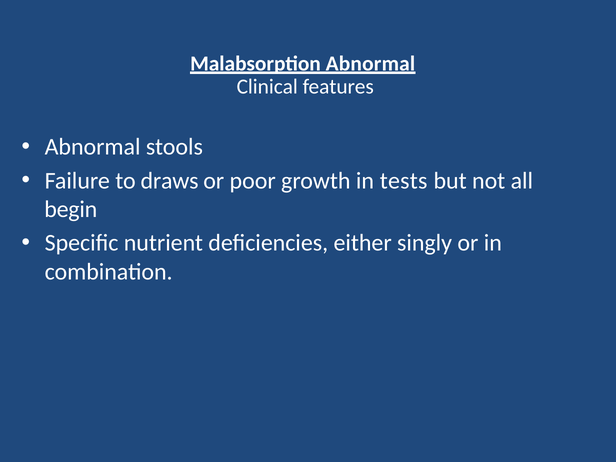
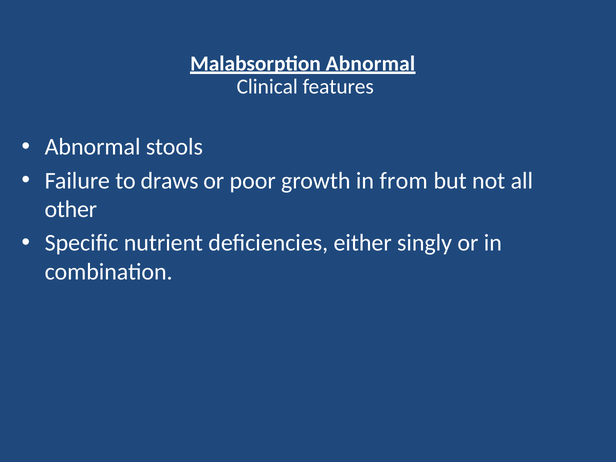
tests: tests -> from (404, 181)
begin: begin -> other (71, 209)
